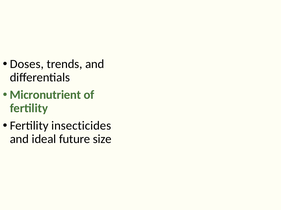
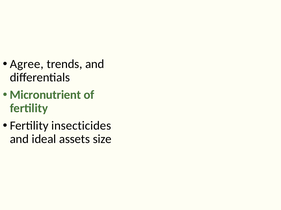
Doses: Doses -> Agree (27, 64)
future: future -> assets (75, 140)
